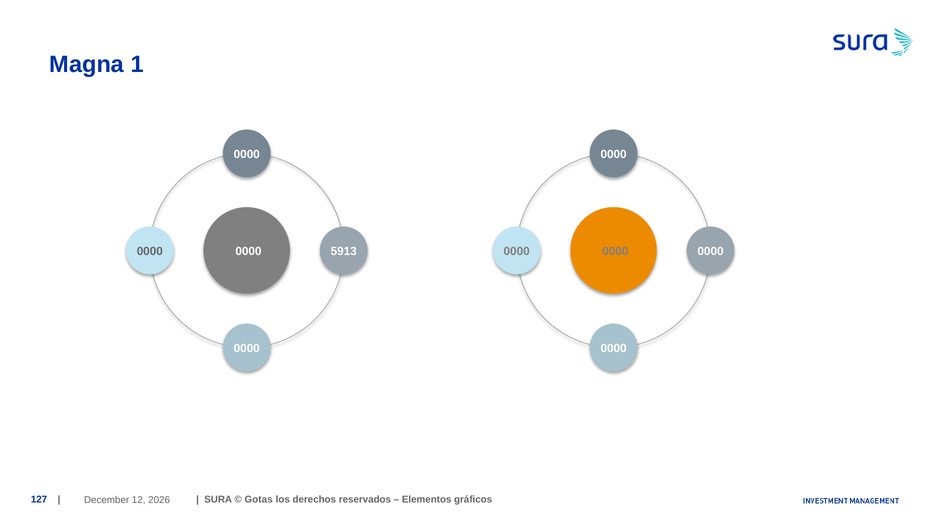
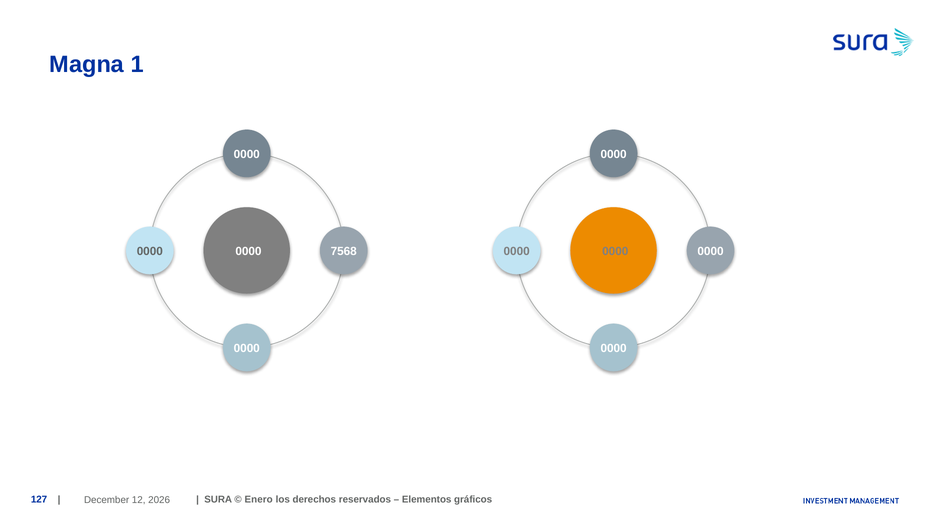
5913: 5913 -> 7568 (344, 251)
Gotas: Gotas -> Enero (259, 499)
